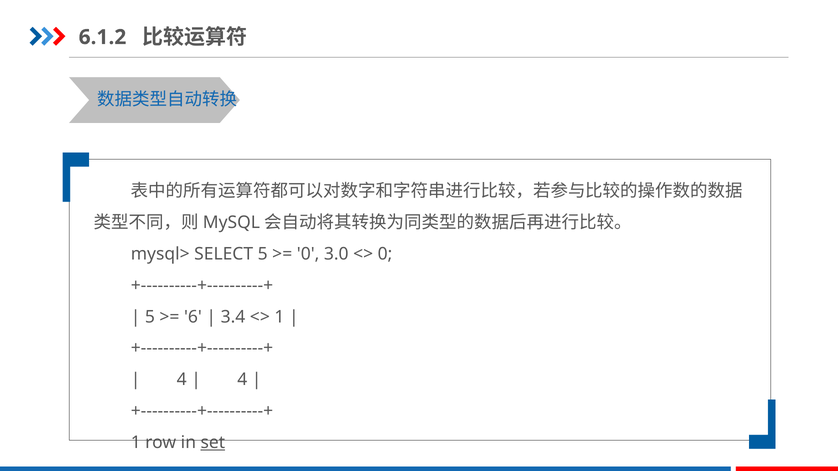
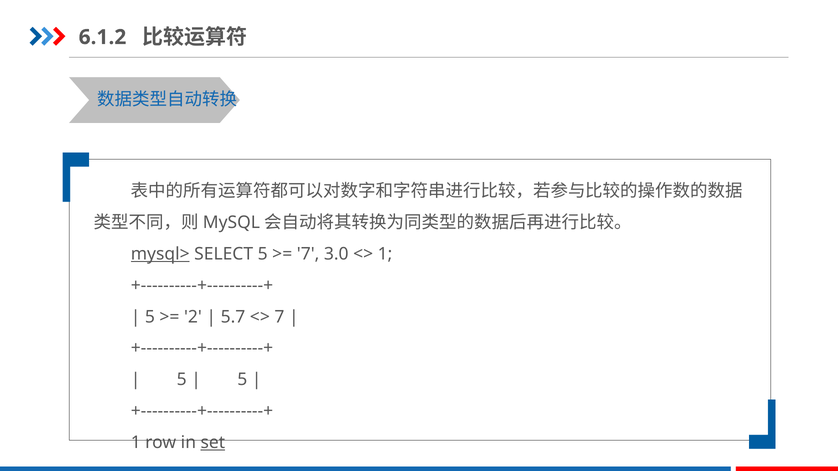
mysql> underline: none -> present (160, 254)
0: 0 -> 7 (308, 254)
0: 0 -> 1 (385, 254)
6: 6 -> 2 (193, 317)
3.4: 3.4 -> 5.7 (233, 317)
1: 1 -> 7 (279, 317)
4: 4 -> 5 (182, 380)
4: 4 -> 5 (242, 380)
